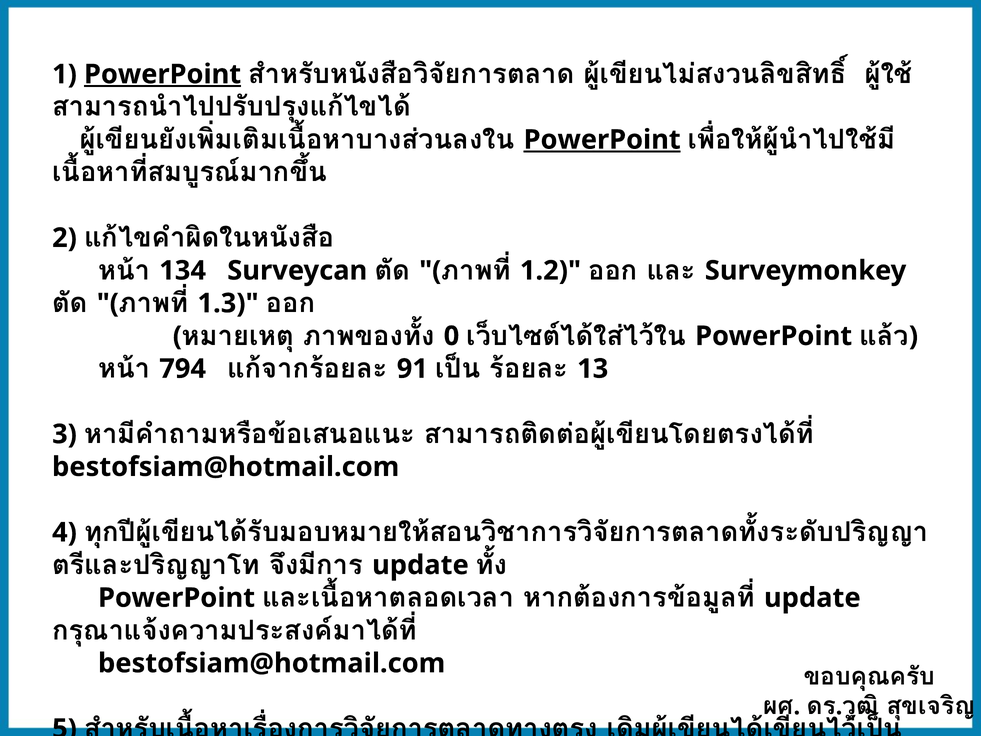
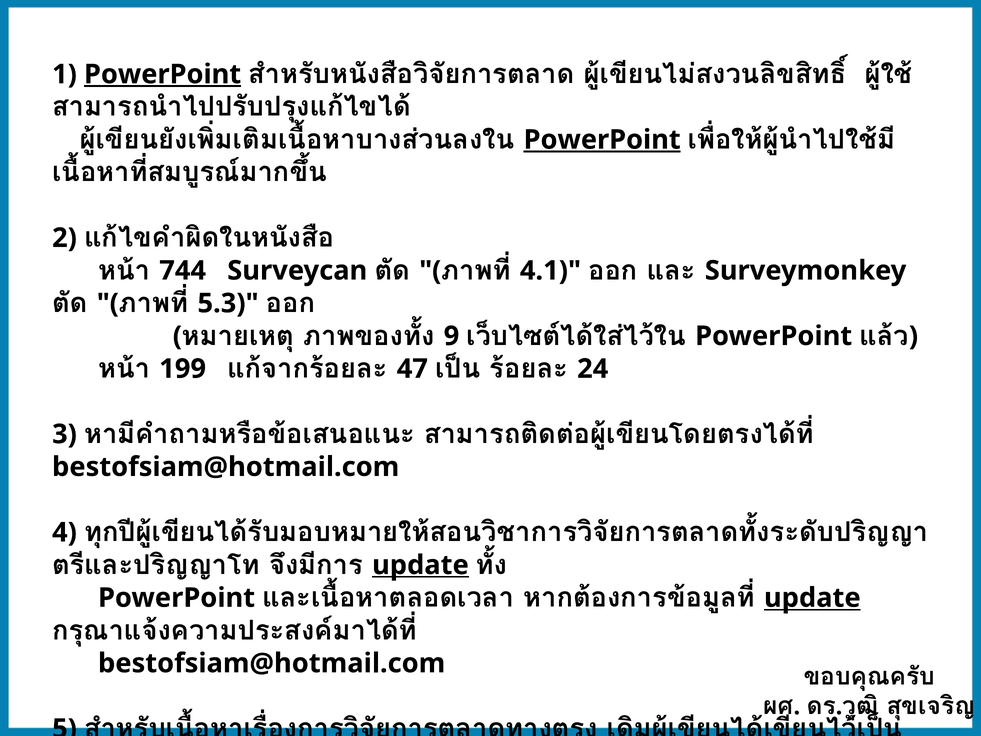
134: 134 -> 744 (183, 271)
1.2: 1.2 -> 4.1 (550, 271)
1.3: 1.3 -> 5.3 (228, 303)
0: 0 -> 9 (451, 336)
794: 794 -> 199 (183, 369)
91: 91 -> 47 (412, 369)
13: 13 -> 24 (593, 369)
update underline: none -> present (420, 565)
update underline: none -> present (812, 598)
